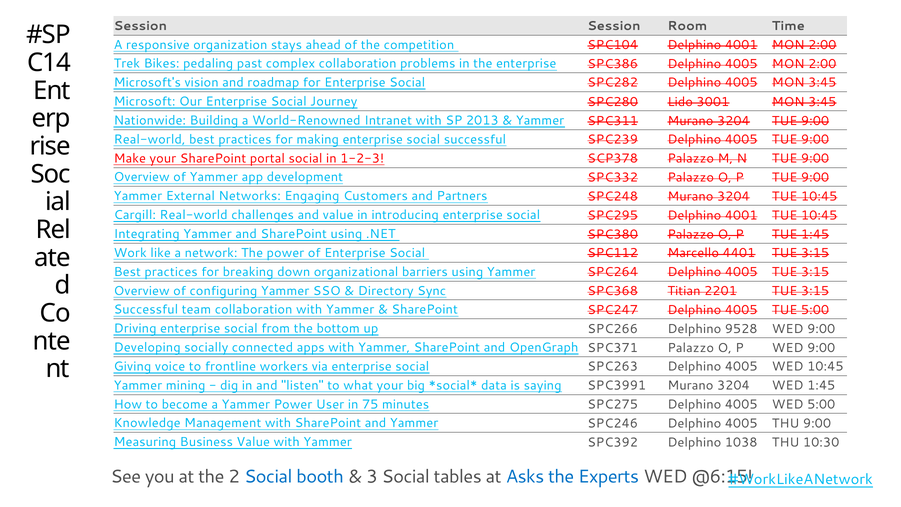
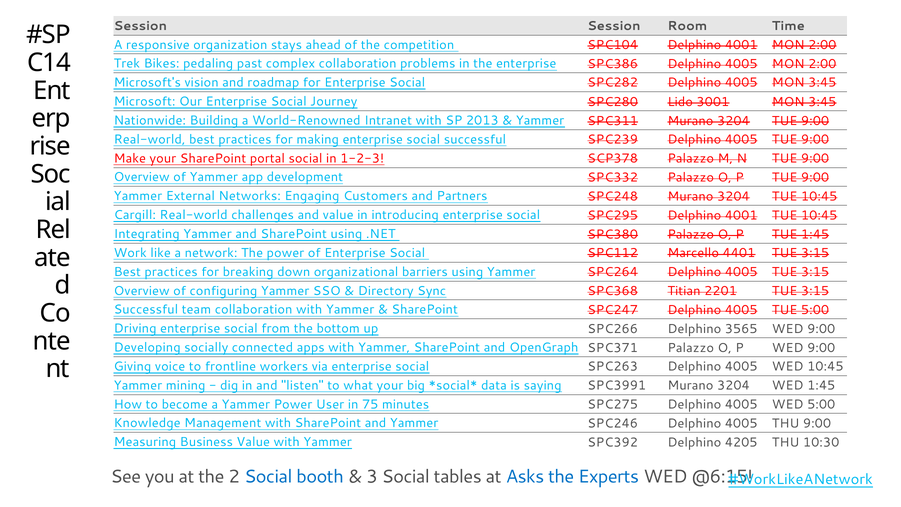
9528: 9528 -> 3565 (741, 329)
1038: 1038 -> 4205 (741, 442)
